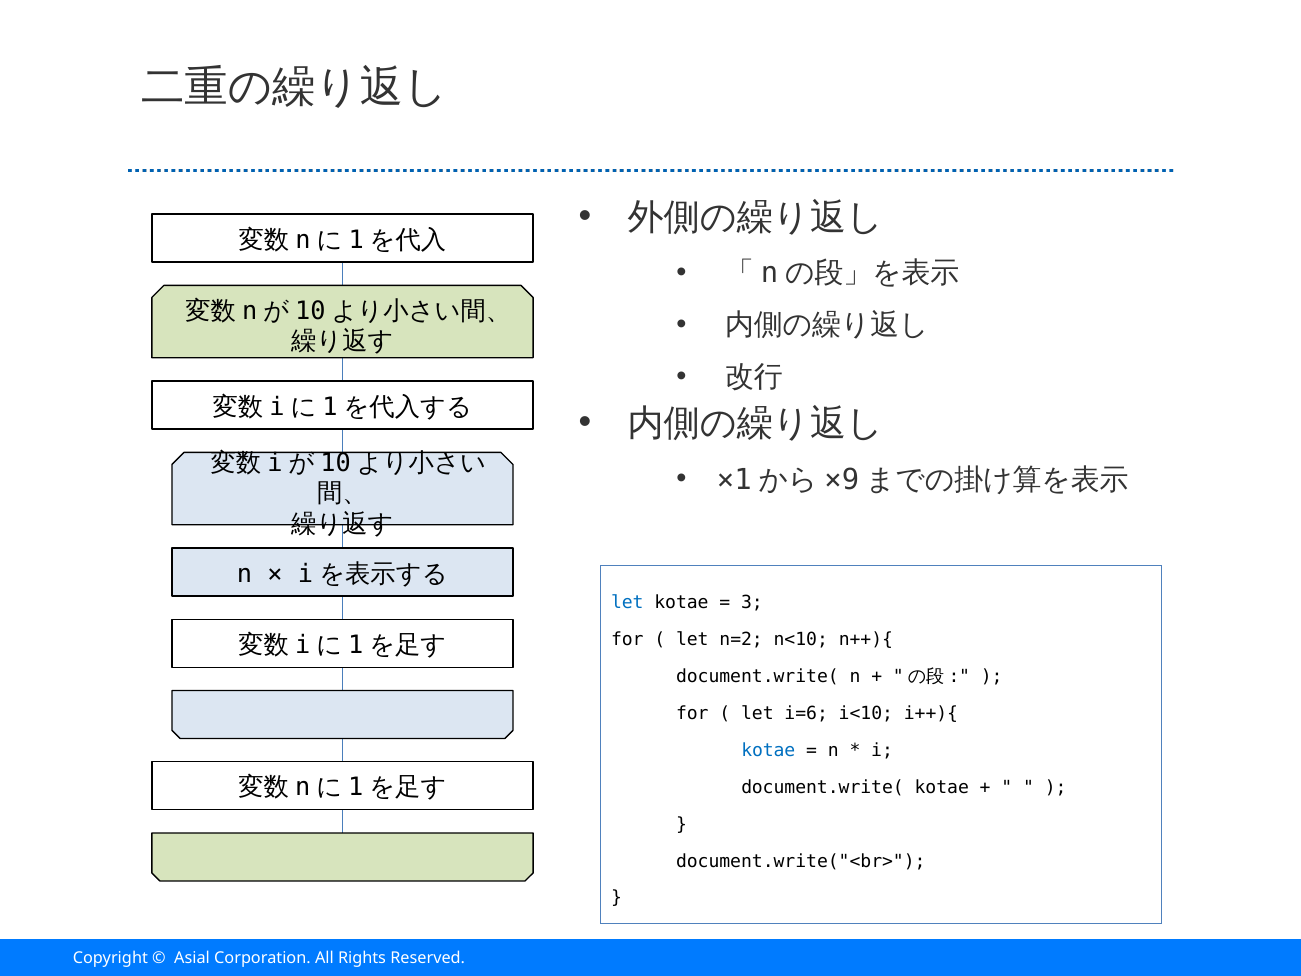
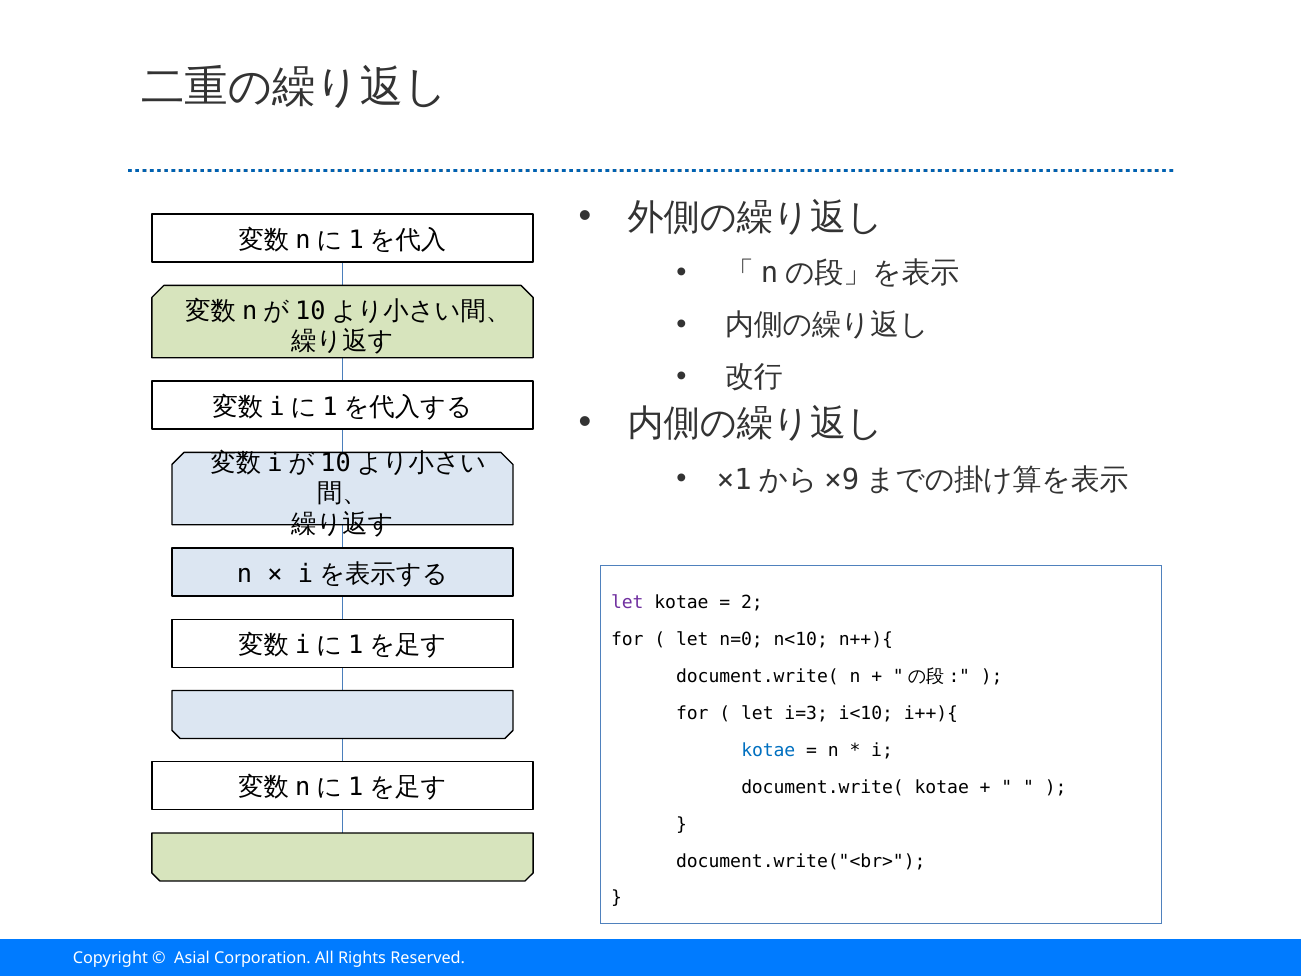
let colour: blue -> purple (627, 603)
3: 3 -> 2 (752, 603)
n=2: n=2 -> n=0 (741, 640)
i=6: i=6 -> i=3 (806, 713)
